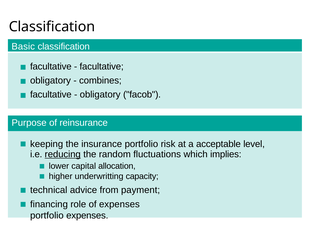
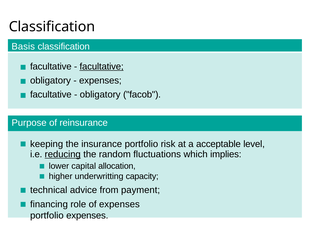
Basic: Basic -> Basis (23, 47)
facultative underline: none -> present (102, 67)
combines: combines -> expenses (100, 81)
